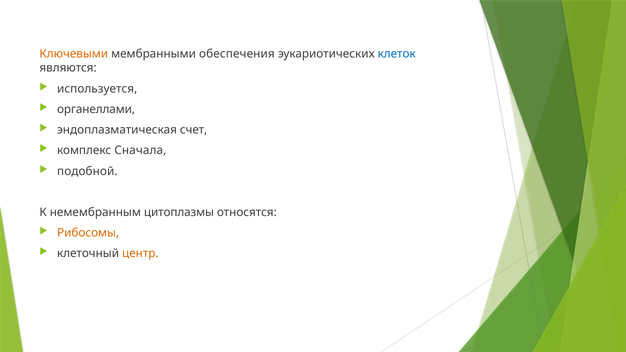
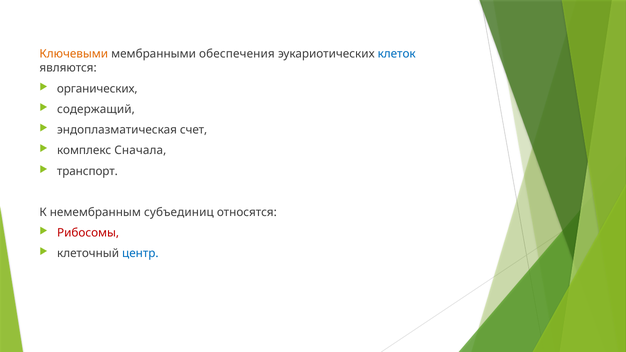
используется: используется -> органических (97, 89)
органеллами: органеллами -> содержащий (96, 109)
подобной: подобной -> транспорт (87, 171)
цитоплазмы: цитоплазмы -> субъединиц (179, 212)
Рибосомы colour: orange -> red (88, 233)
центр colour: orange -> blue (140, 254)
